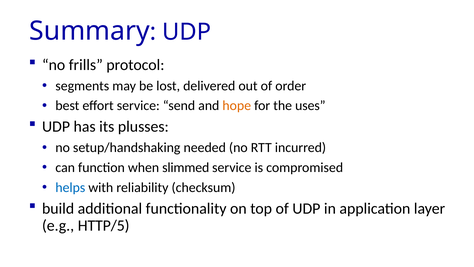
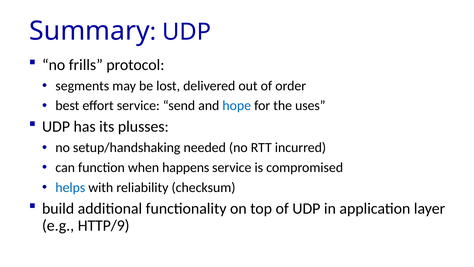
hope colour: orange -> blue (237, 106)
slimmed: slimmed -> happens (186, 167)
HTTP/5: HTTP/5 -> HTTP/9 (104, 225)
